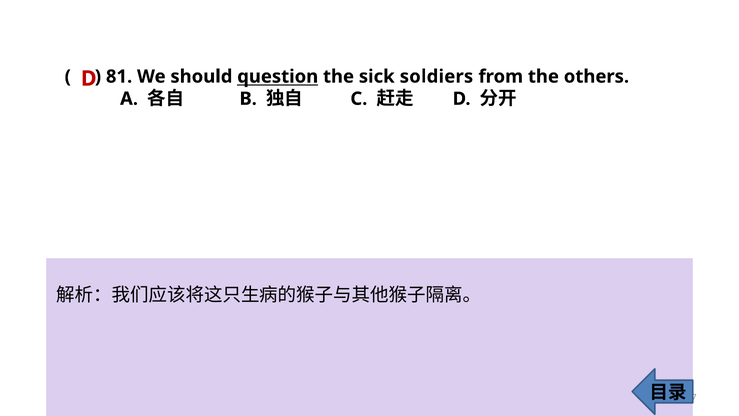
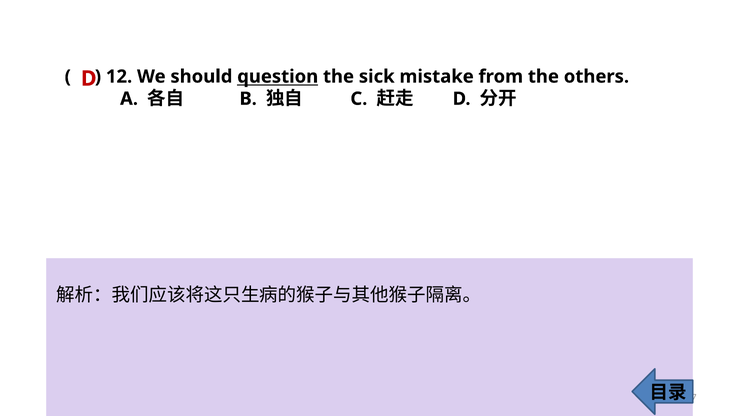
81: 81 -> 12 (119, 76)
soldiers: soldiers -> mistake (437, 76)
